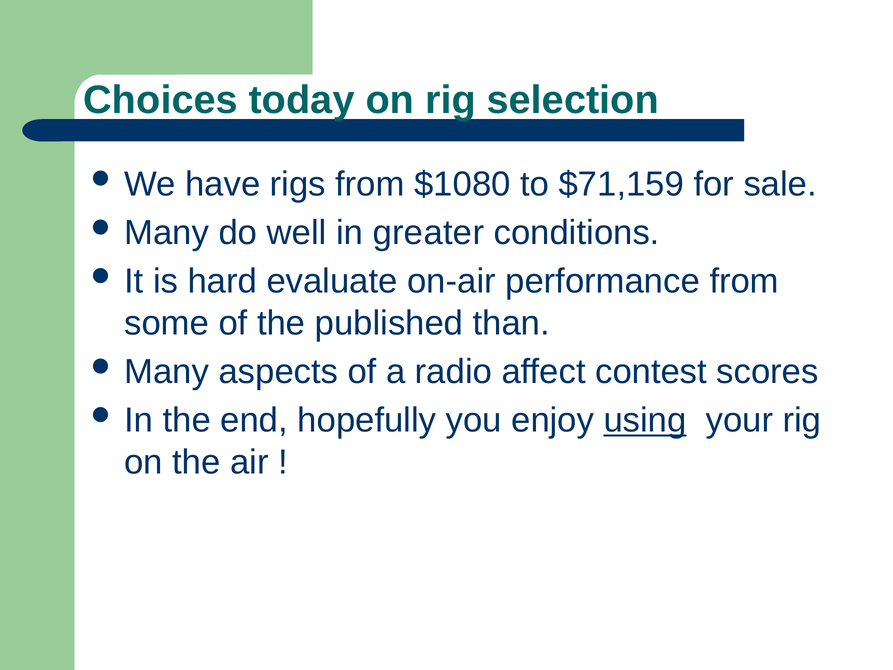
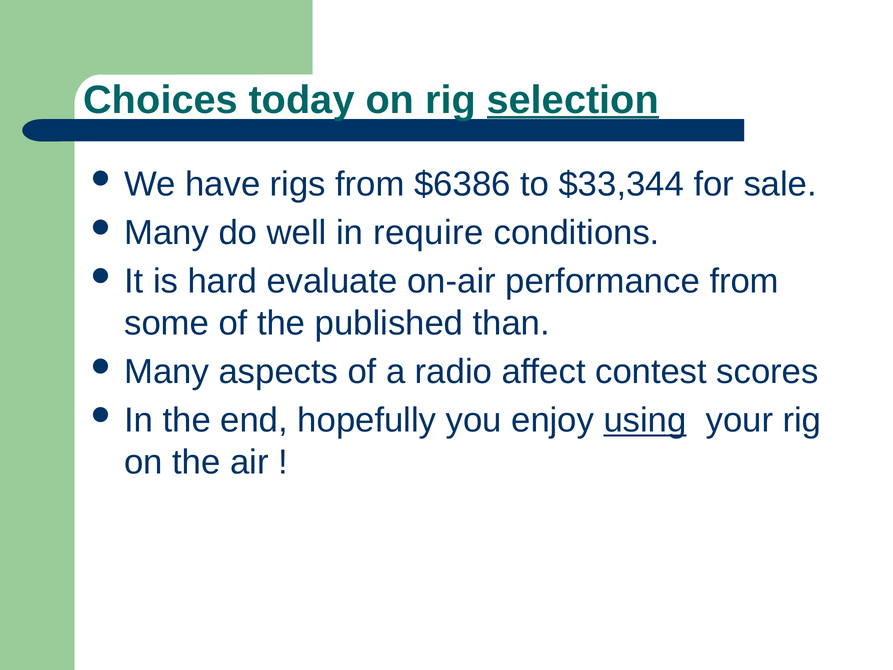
selection underline: none -> present (573, 100)
$1080: $1080 -> $6386 (462, 184)
$71,159: $71,159 -> $33,344 (621, 184)
greater: greater -> require (428, 233)
